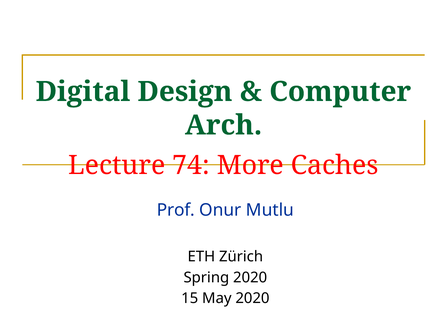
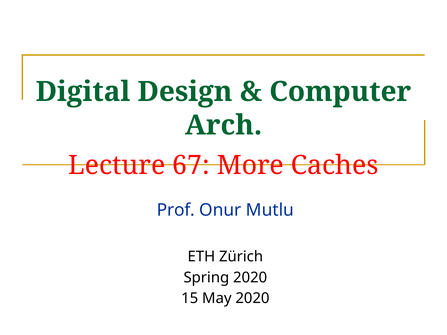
74: 74 -> 67 (191, 166)
